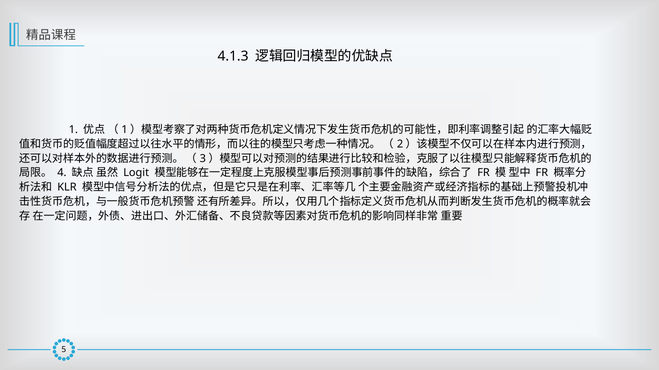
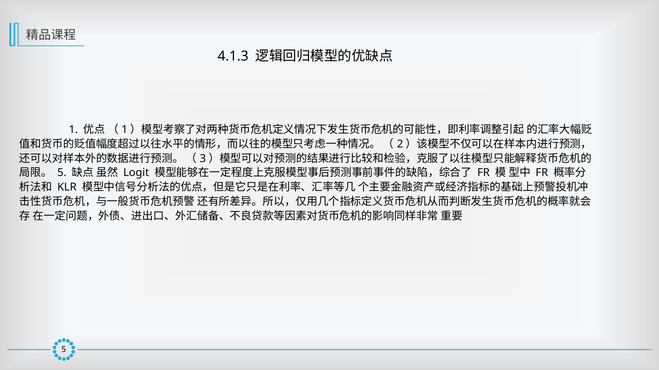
4: 4 -> 5 (62, 173)
